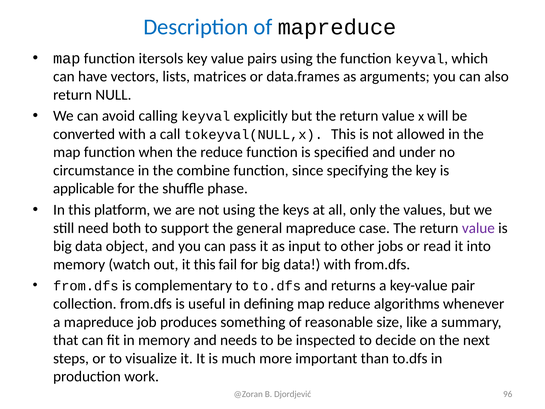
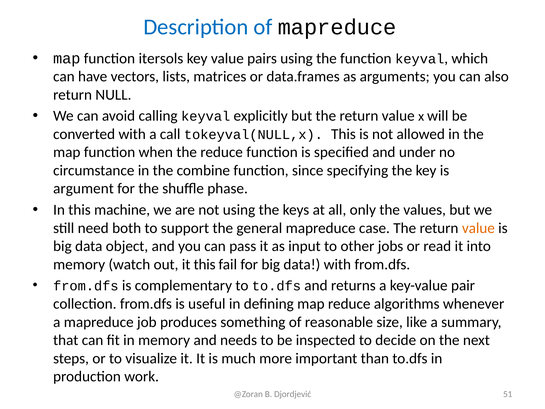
applicable: applicable -> argument (83, 189)
platform: platform -> machine (122, 210)
value colour: purple -> orange (478, 228)
96: 96 -> 51 (508, 394)
